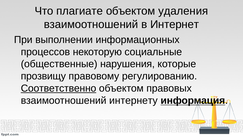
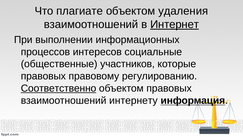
Интернет underline: none -> present (175, 24)
некоторую: некоторую -> интересов (97, 52)
нарушения: нарушения -> участников (127, 64)
прозвищу: прозвищу -> правовых (43, 76)
